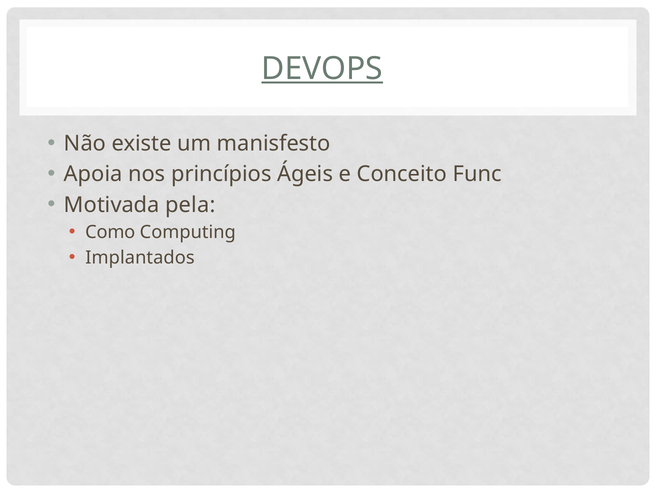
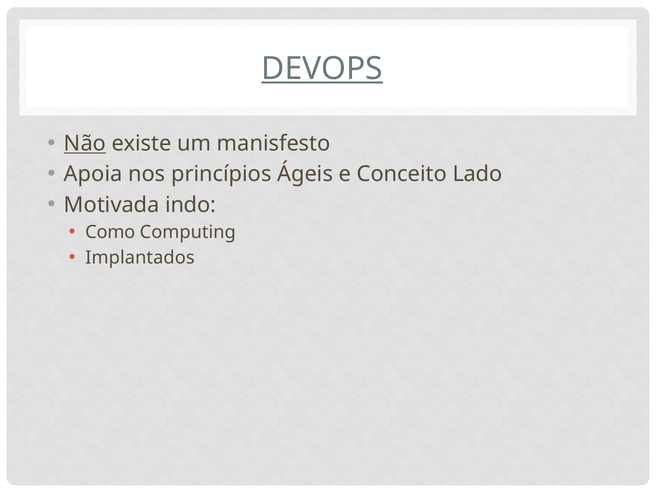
Não underline: none -> present (85, 144)
Func: Func -> Lado (477, 174)
pela: pela -> indo (191, 205)
